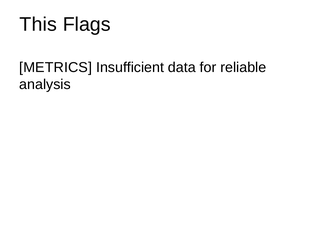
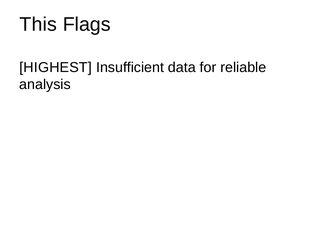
METRICS: METRICS -> HIGHEST (56, 67)
